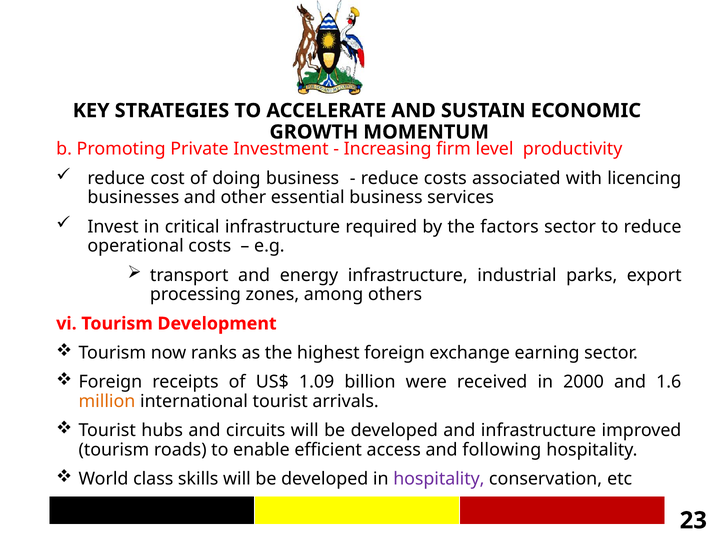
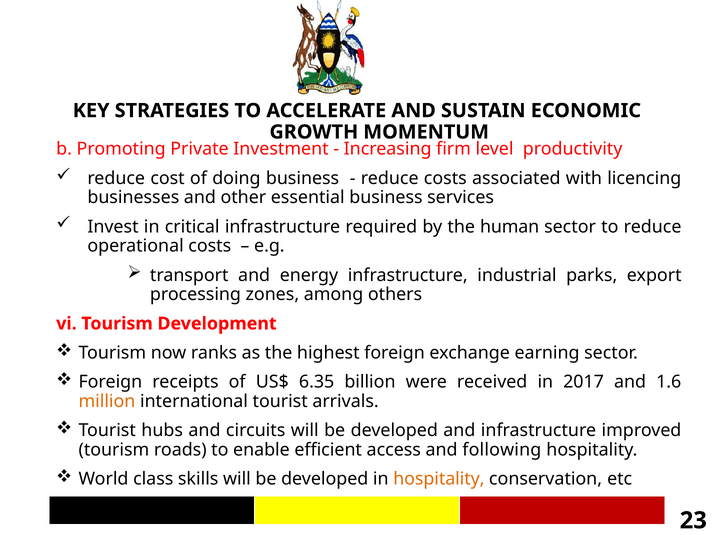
factors: factors -> human (510, 227)
1.09: 1.09 -> 6.35 (317, 382)
2000: 2000 -> 2017 (584, 382)
hospitality colour: purple -> orange (439, 479)
